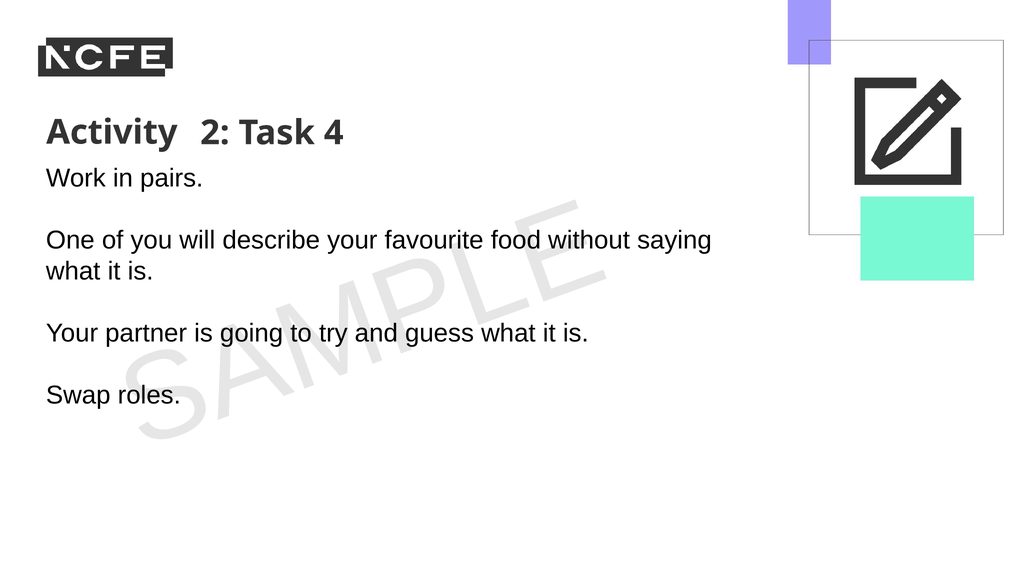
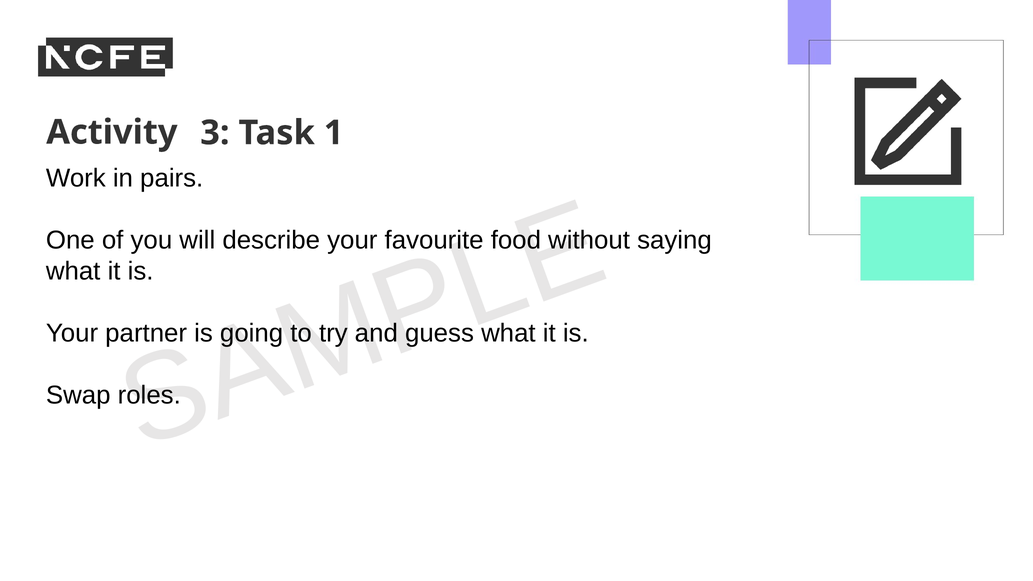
2: 2 -> 3 (215, 133)
4: 4 -> 1 (334, 133)
